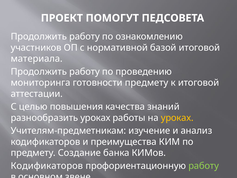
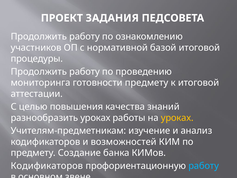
ПОМОГУТ: ПОМОГУТ -> ЗАДАНИЯ (112, 18)
материала: материала -> процедуры (37, 59)
преимущества: преимущества -> возможностей (124, 142)
работу colour: light green -> light blue (204, 166)
